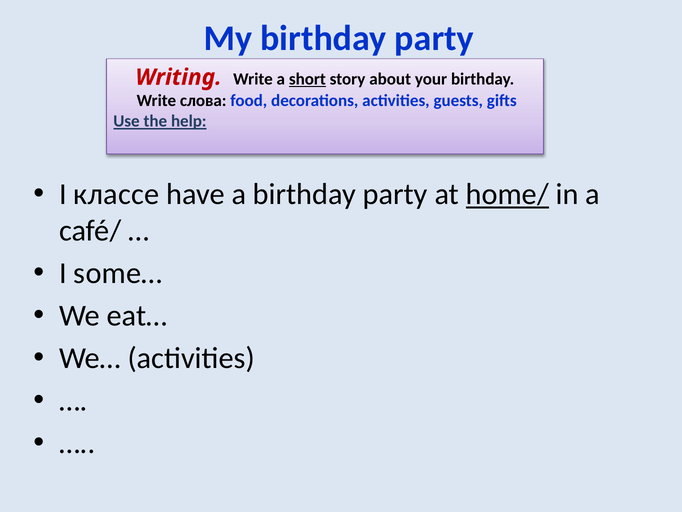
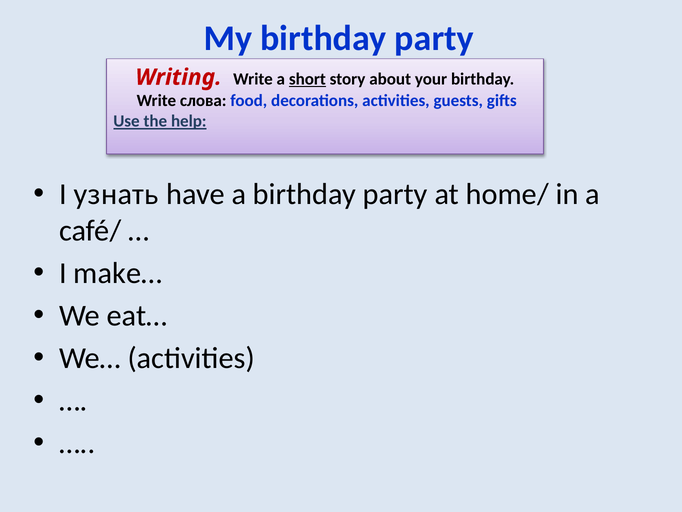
классе: классе -> узнать (116, 194)
home/ underline: present -> none (507, 194)
some…: some… -> make… (118, 273)
